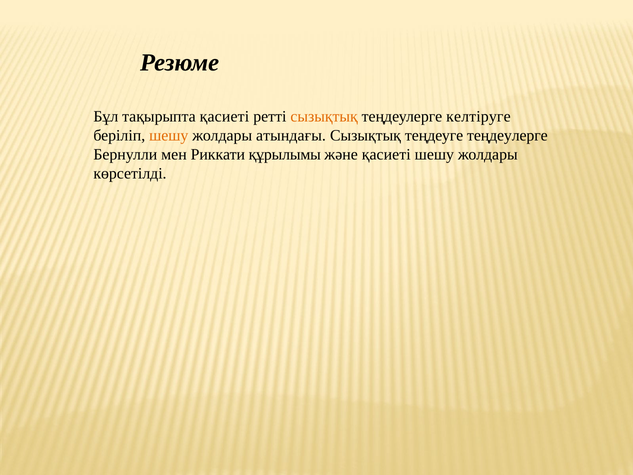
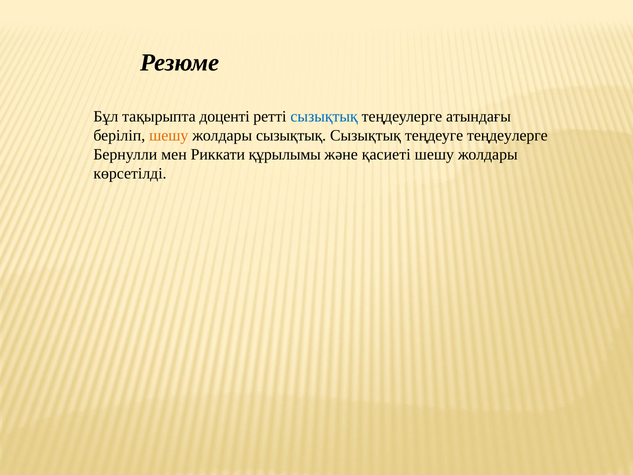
тақырыпта қасиеті: қасиеті -> доценті (225, 116)
сызықтық colour: orange -> blue (324, 116)
келтіруге: келтіруге -> атындағы (479, 116)
жолдары атындағы: атындағы -> сызықтық (291, 135)
